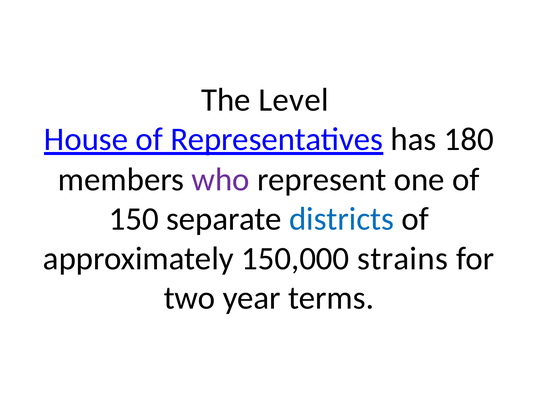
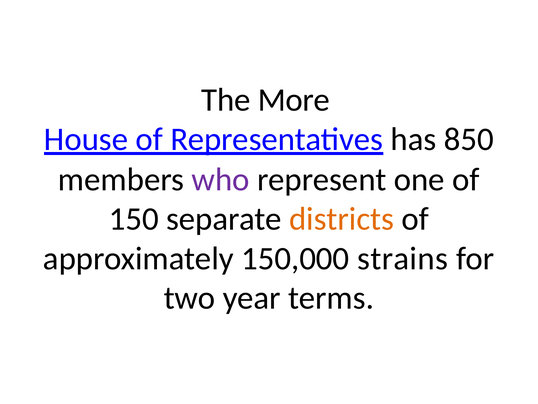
Level: Level -> More (294, 100)
180: 180 -> 850 (469, 139)
districts colour: blue -> orange (342, 219)
